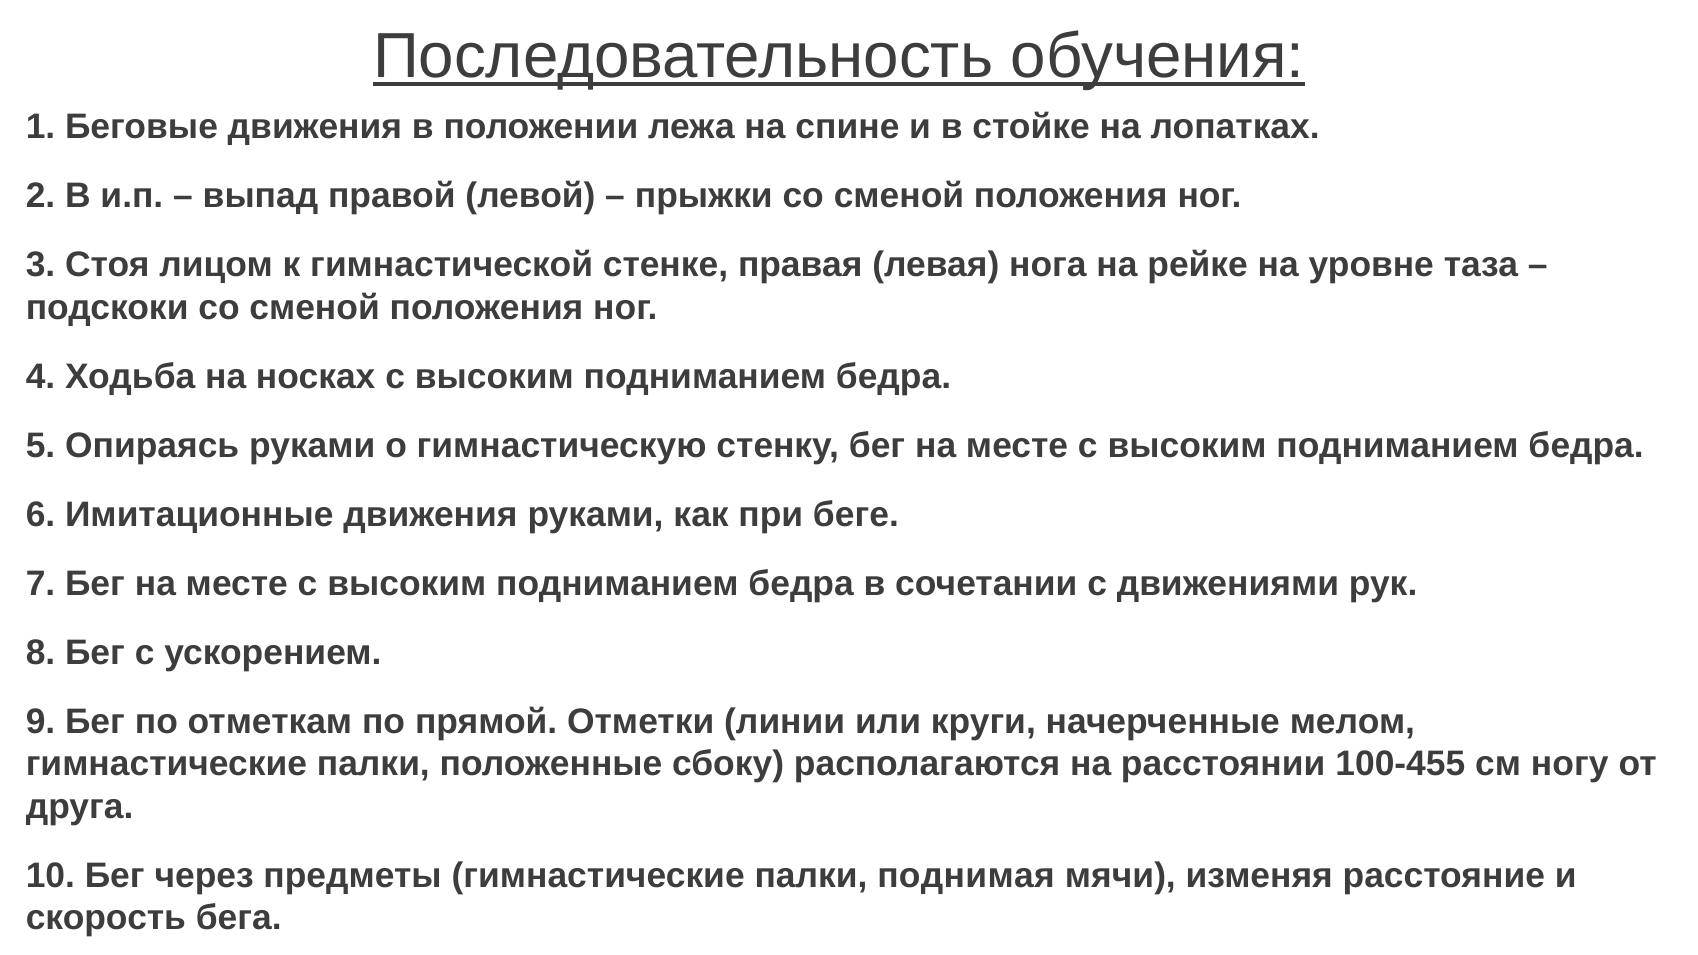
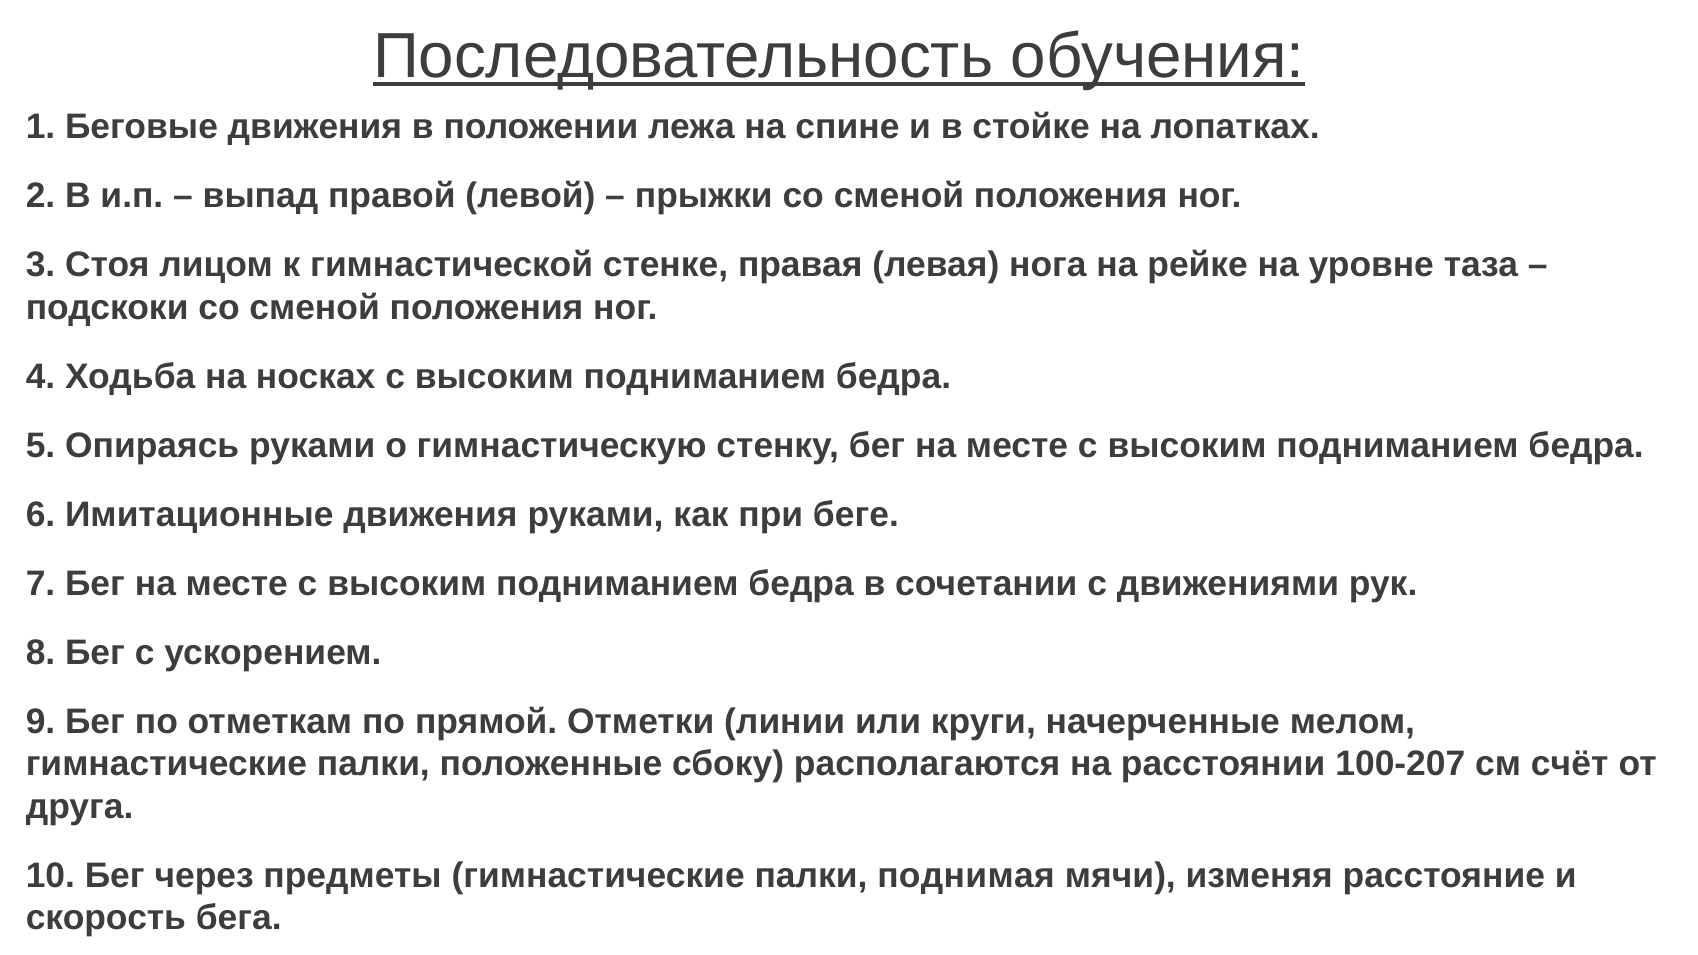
100-455: 100-455 -> 100-207 (1400, 764)
ногу: ногу -> счёт (1570, 764)
